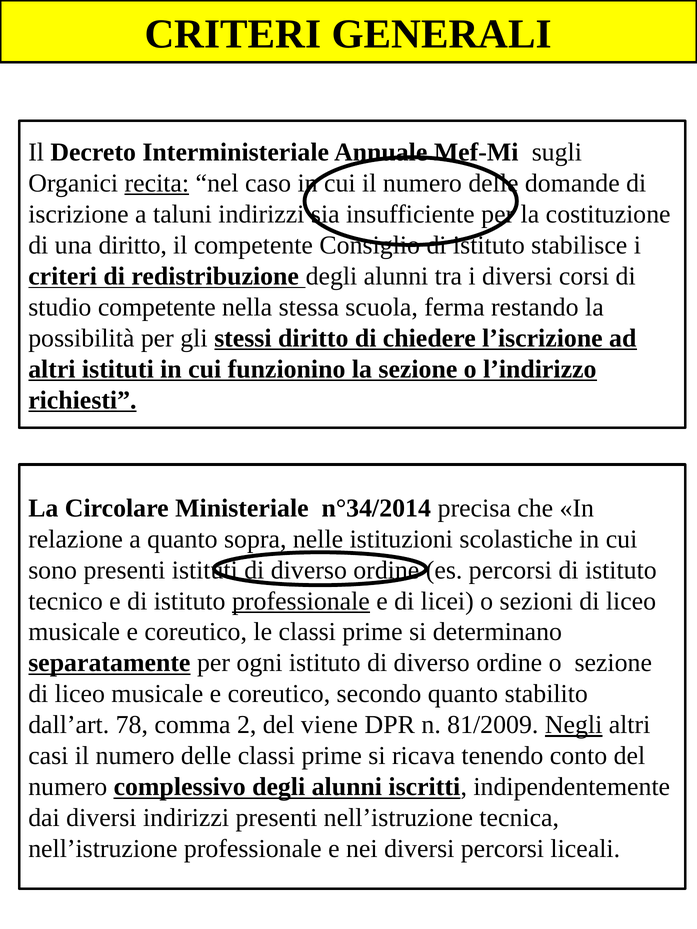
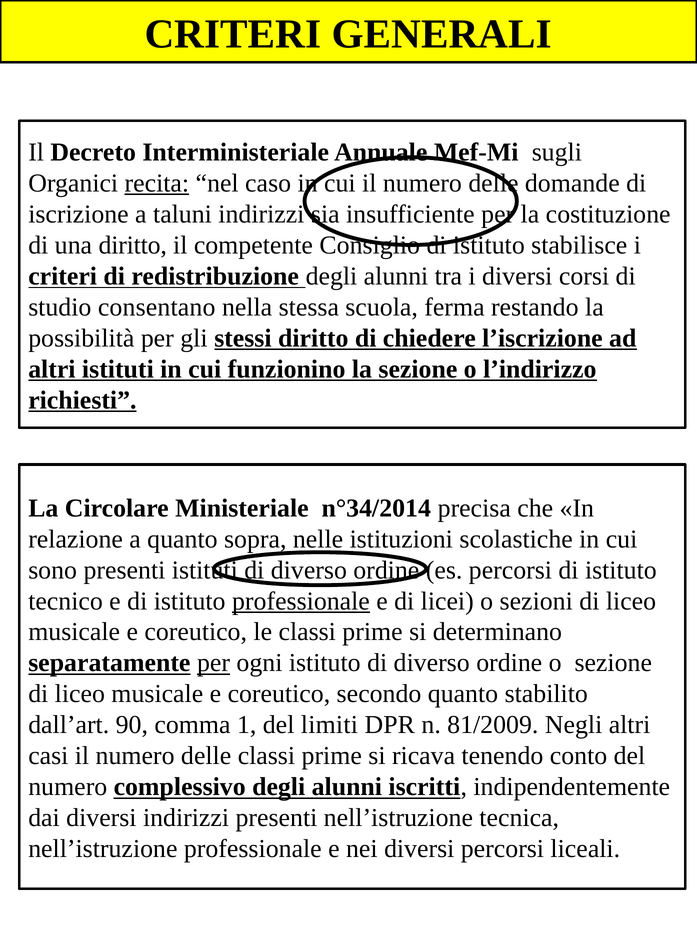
studio competente: competente -> consentano (157, 307)
per underline: none -> present (214, 663)
78: 78 -> 90 (132, 725)
2: 2 -> 1 (247, 725)
viene: viene -> limiti (329, 725)
Negli underline: present -> none (574, 725)
